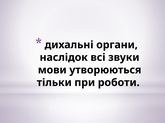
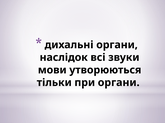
при роботи: роботи -> органи (119, 83)
